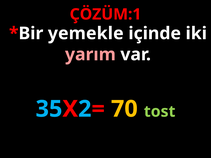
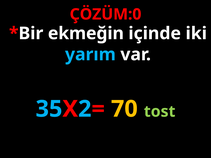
ÇÖZÜM:1: ÇÖZÜM:1 -> ÇÖZÜM:0 (106, 14)
yemekle: yemekle -> ekmeğin (86, 33)
yarım colour: pink -> light blue (90, 55)
